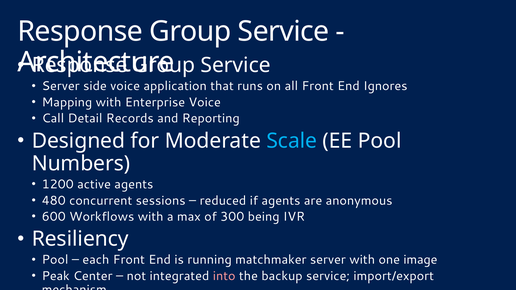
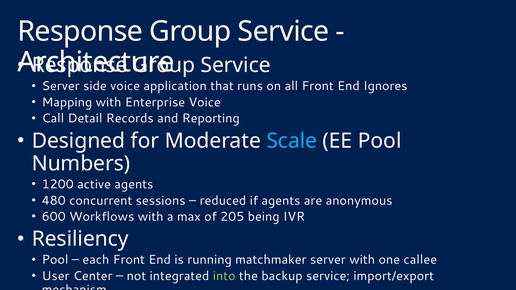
300: 300 -> 205 (232, 217)
image: image -> callee (420, 260)
Peak: Peak -> User (56, 276)
into colour: pink -> light green (224, 276)
